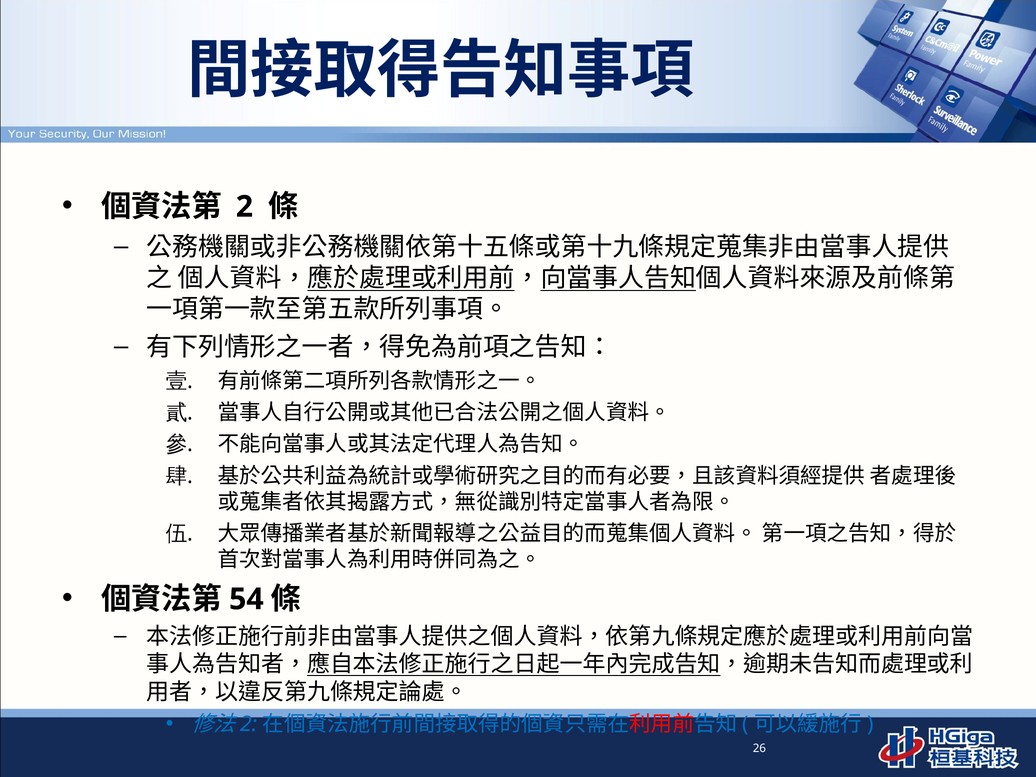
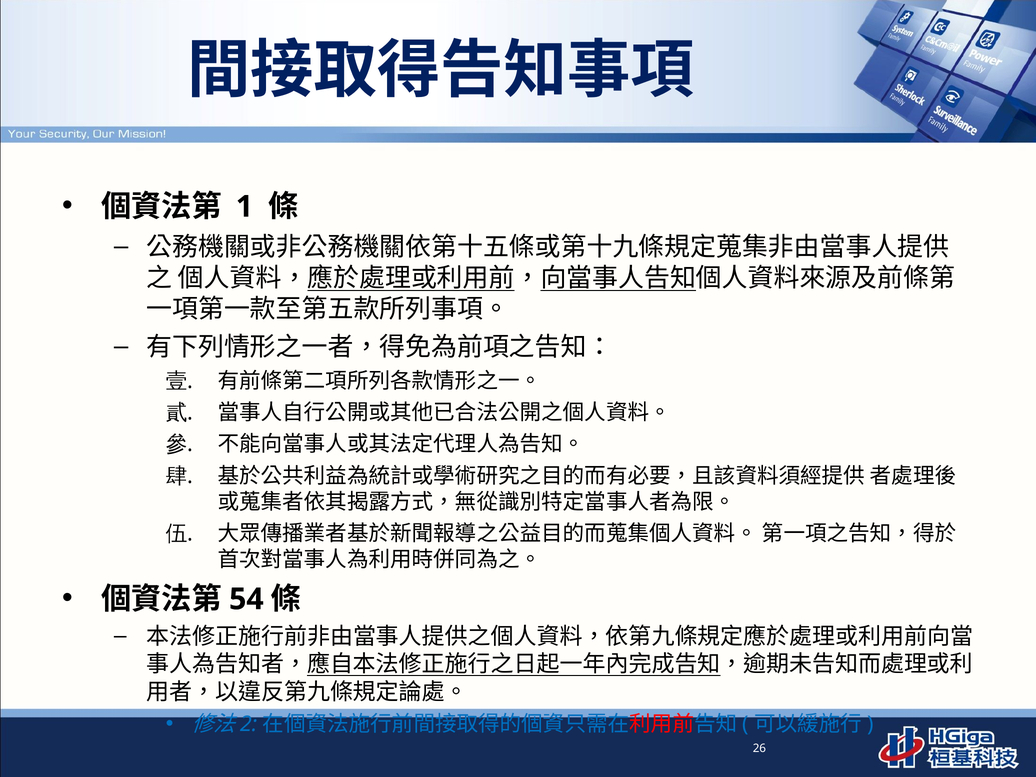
2: 2 -> 1 (244, 207)
